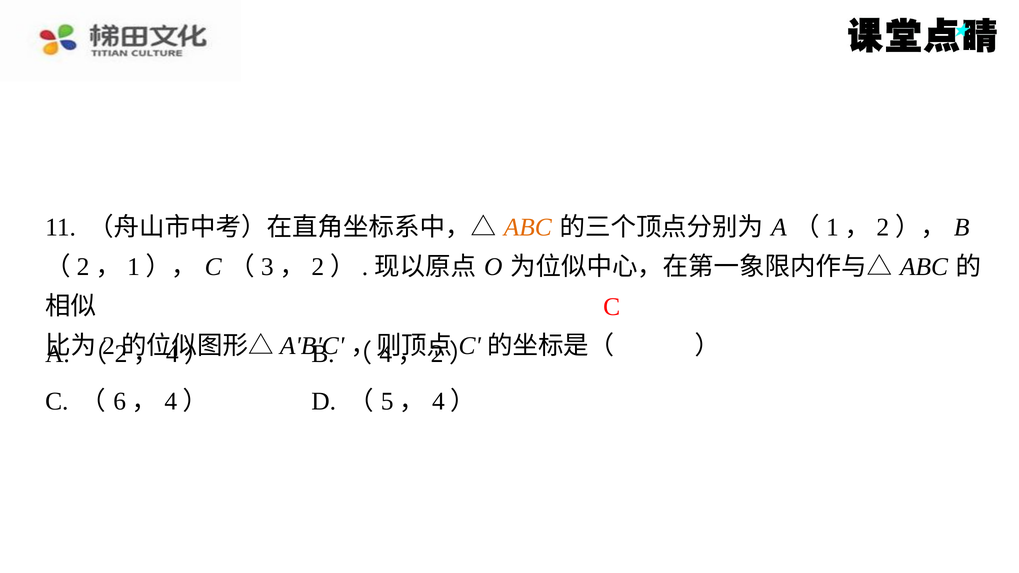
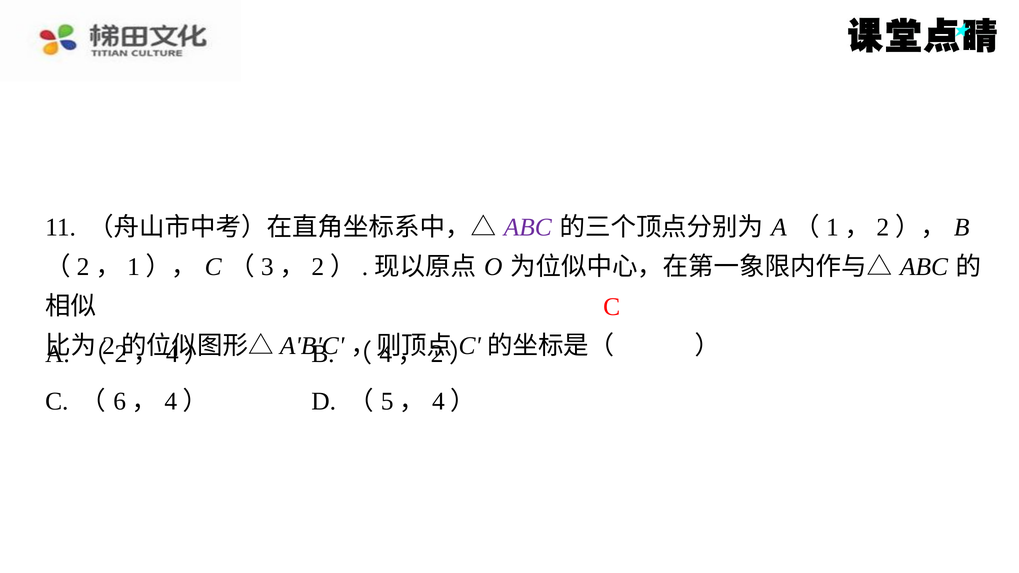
ABC colour: orange -> purple (528, 228)
